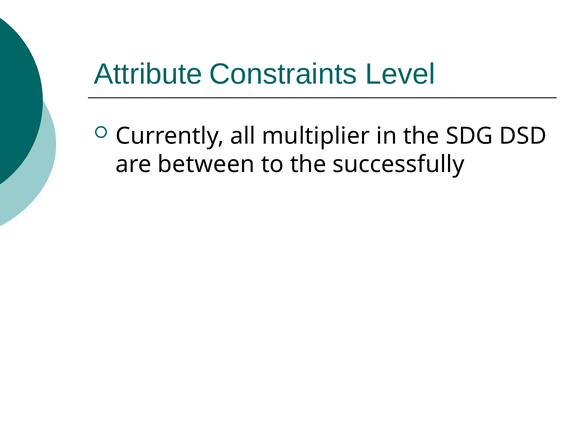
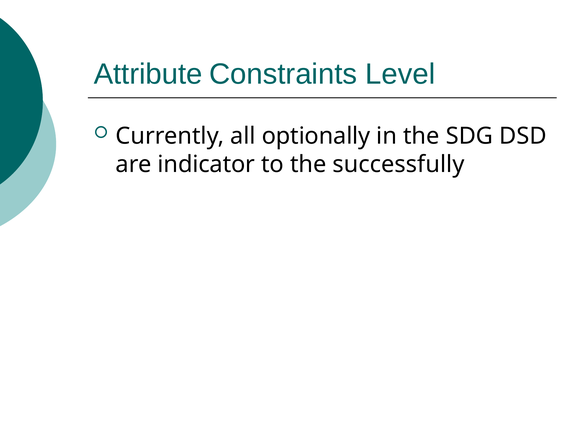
multiplier: multiplier -> optionally (316, 136)
between: between -> indicator (206, 164)
